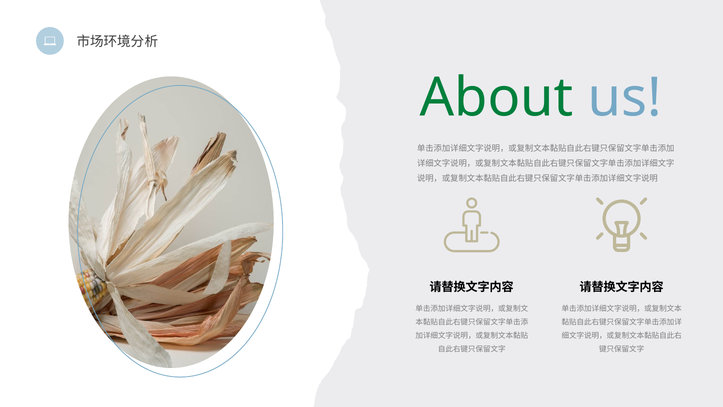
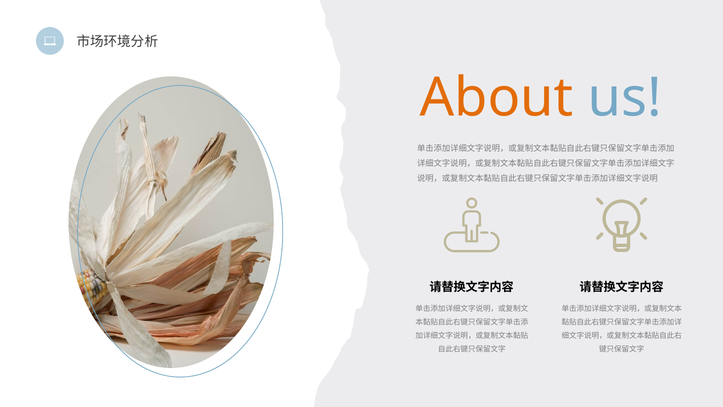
About colour: green -> orange (497, 98)
